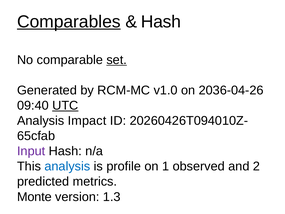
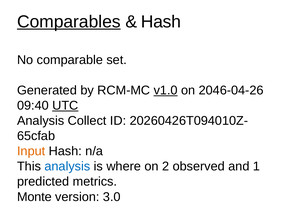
set underline: present -> none (117, 60)
v1.0 underline: none -> present (166, 90)
2036-04-26: 2036-04-26 -> 2046-04-26 (231, 90)
Impact: Impact -> Collect (87, 121)
Input colour: purple -> orange (31, 151)
profile: profile -> where (124, 166)
1: 1 -> 2 (166, 166)
2: 2 -> 1 (257, 166)
1.3: 1.3 -> 3.0 (112, 197)
